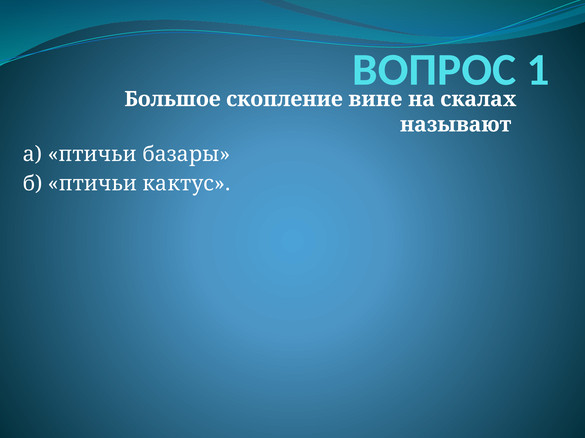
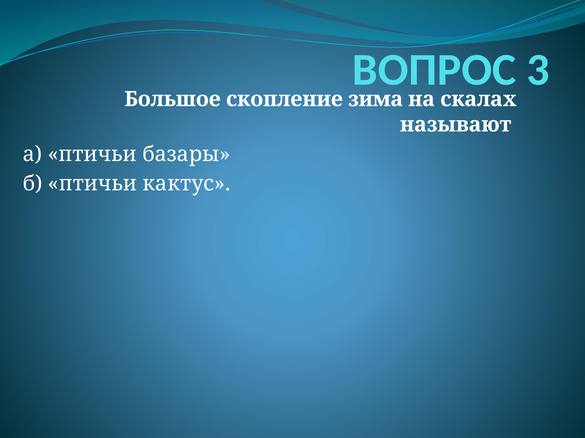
1: 1 -> 3 (538, 70)
вине: вине -> зима (376, 99)
